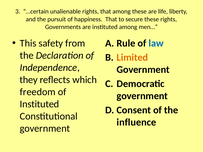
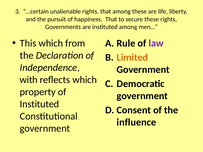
This safety: safety -> which (51, 43)
law colour: blue -> purple (156, 43)
they: they -> with (29, 80)
freedom: freedom -> property (38, 92)
